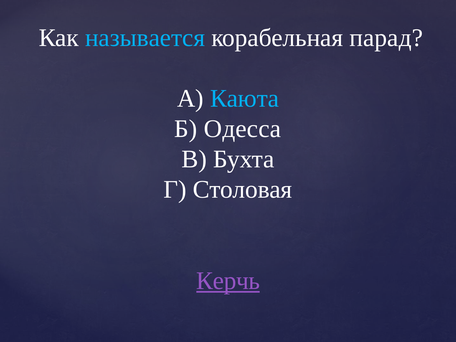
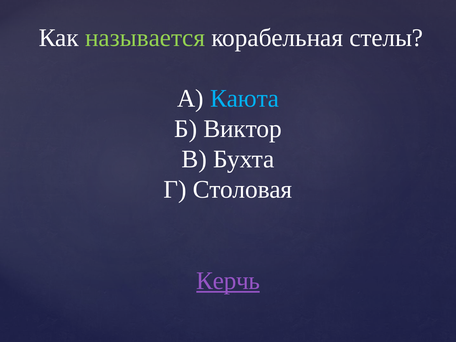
называется colour: light blue -> light green (145, 38)
парад: парад -> стелы (386, 38)
Одесса: Одесса -> Виктор (243, 129)
